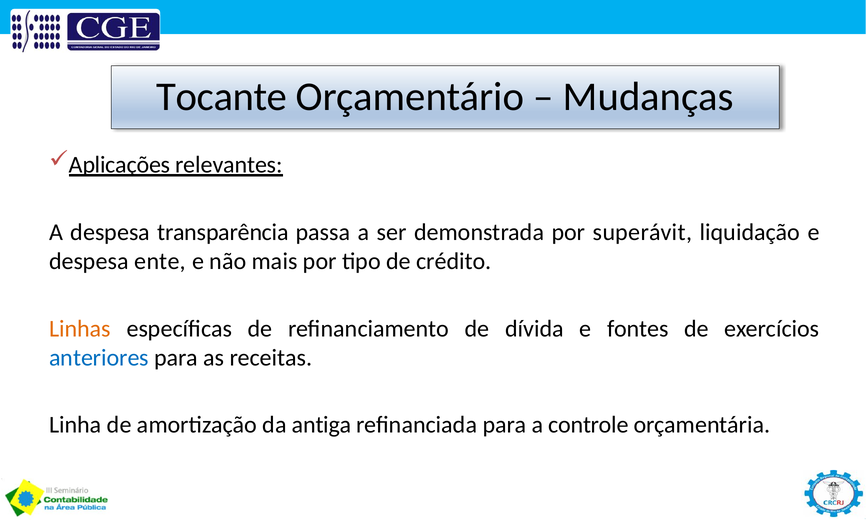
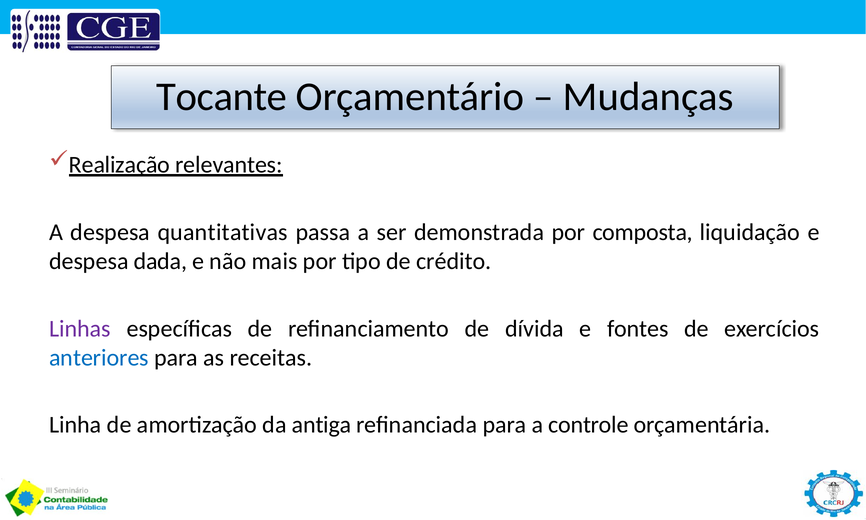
Aplicações: Aplicações -> Realização (119, 165)
transparência: transparência -> quantitativas (223, 232)
superávit: superávit -> composta (643, 232)
ente: ente -> dada (160, 261)
Linhas colour: orange -> purple (80, 328)
